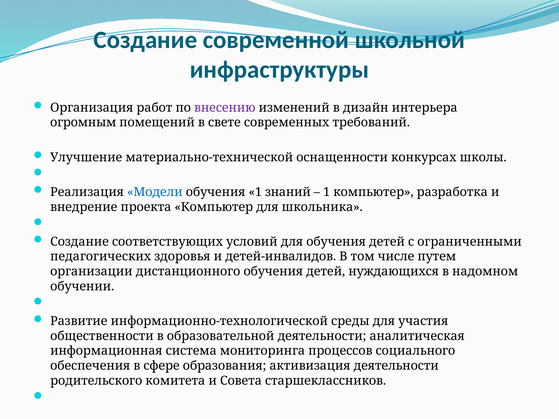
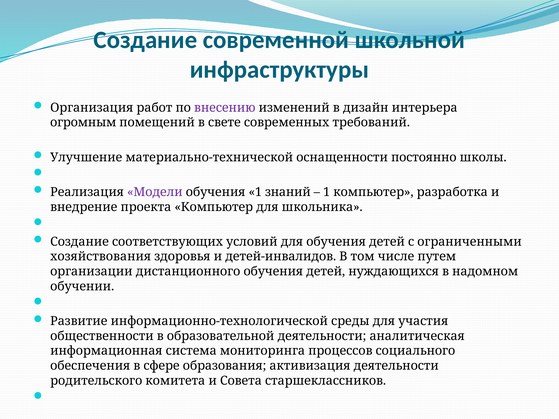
конкурсах: конкурсах -> постоянно (424, 157)
Модели colour: blue -> purple (155, 192)
педагогических: педагогических -> хозяйствования (101, 257)
